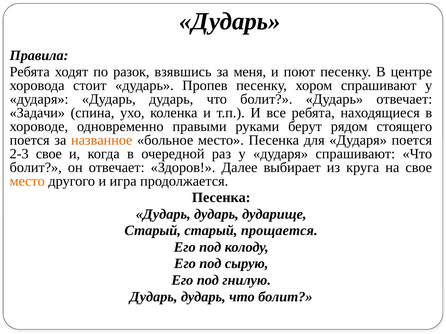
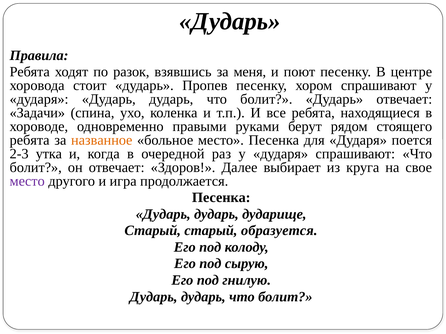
поется: поется -> ребята (30, 140)
2-3 свое: свое -> утка (49, 154)
место colour: orange -> purple (27, 181)
прощается: прощается -> образуется (279, 231)
